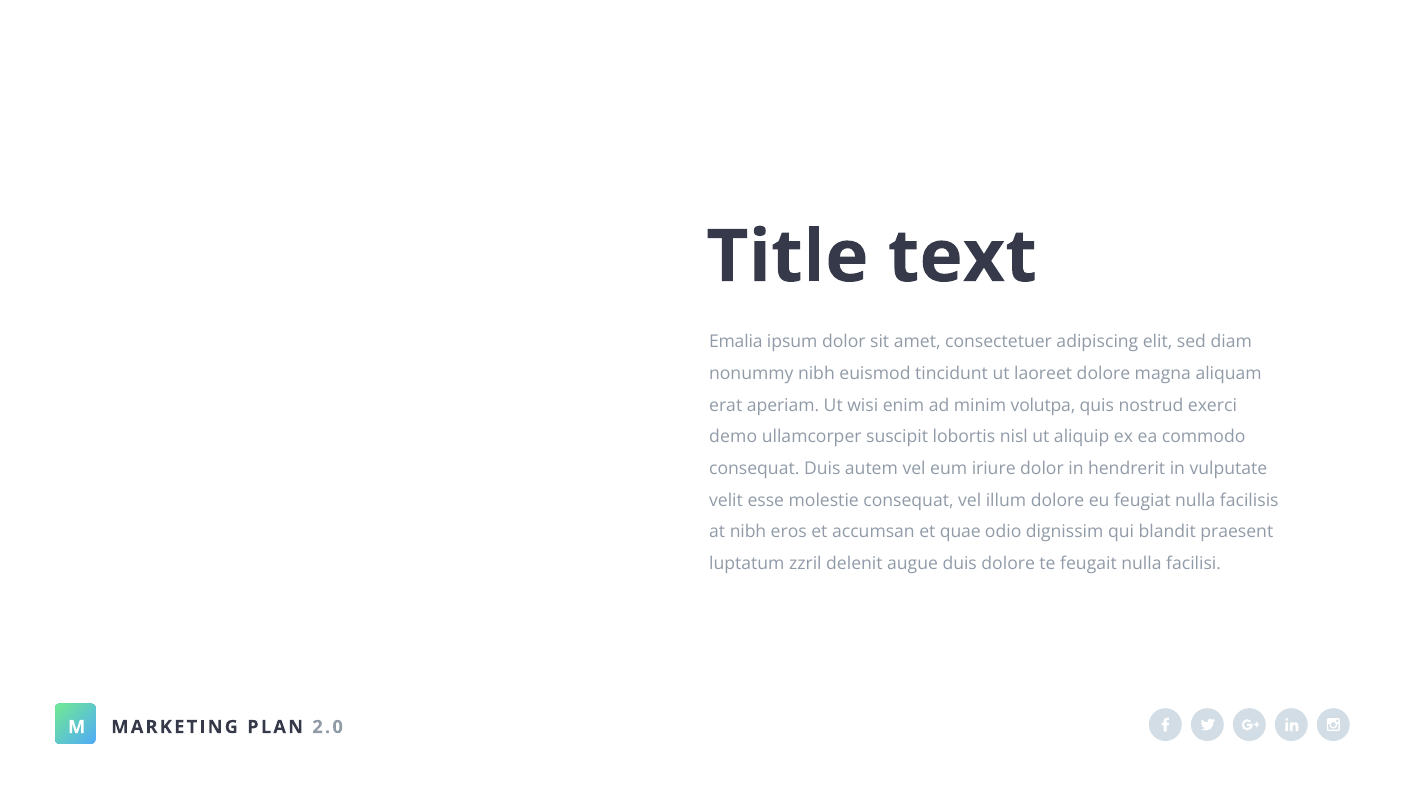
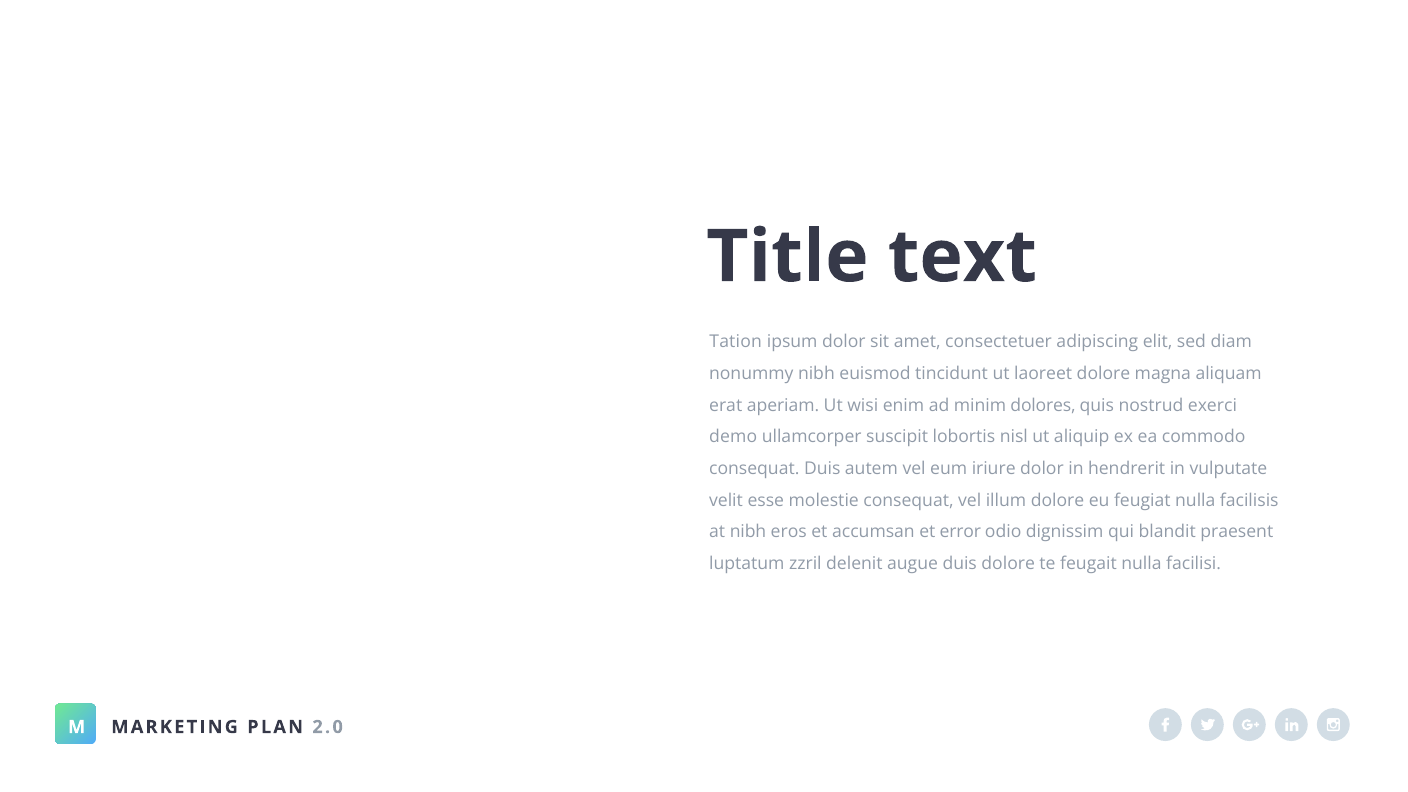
Emalia: Emalia -> Tation (736, 342)
volutpa: volutpa -> dolores (1043, 405)
quae: quae -> error (960, 532)
